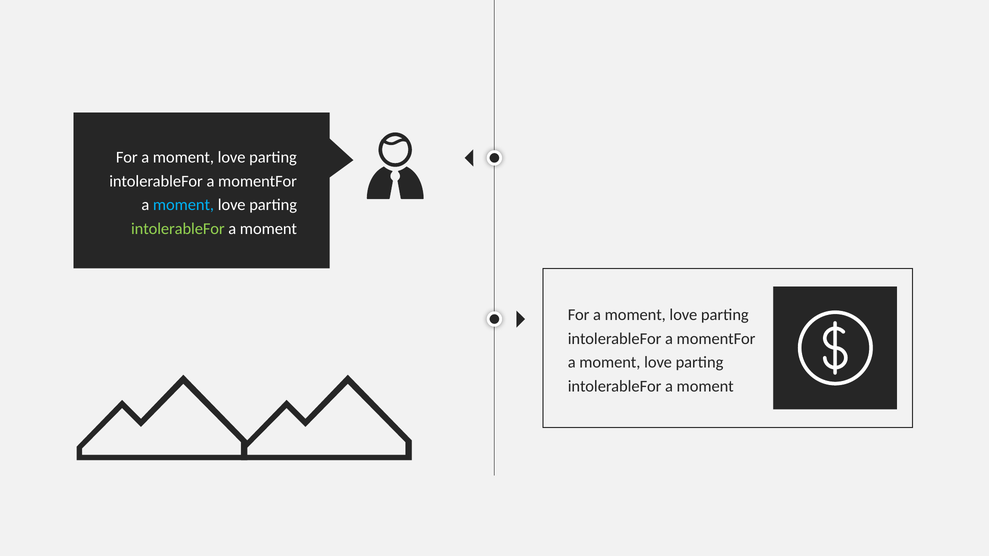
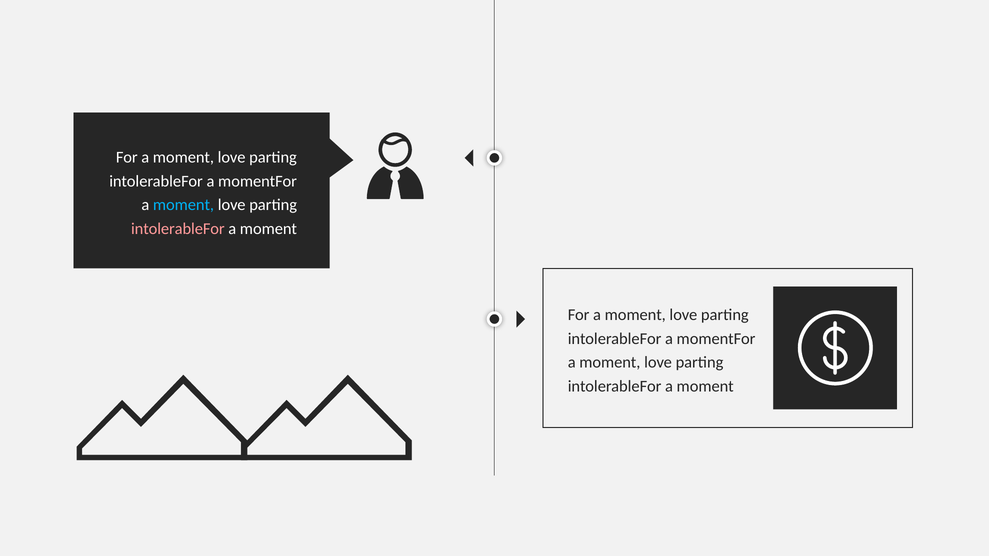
intolerableFor colour: light green -> pink (178, 229)
